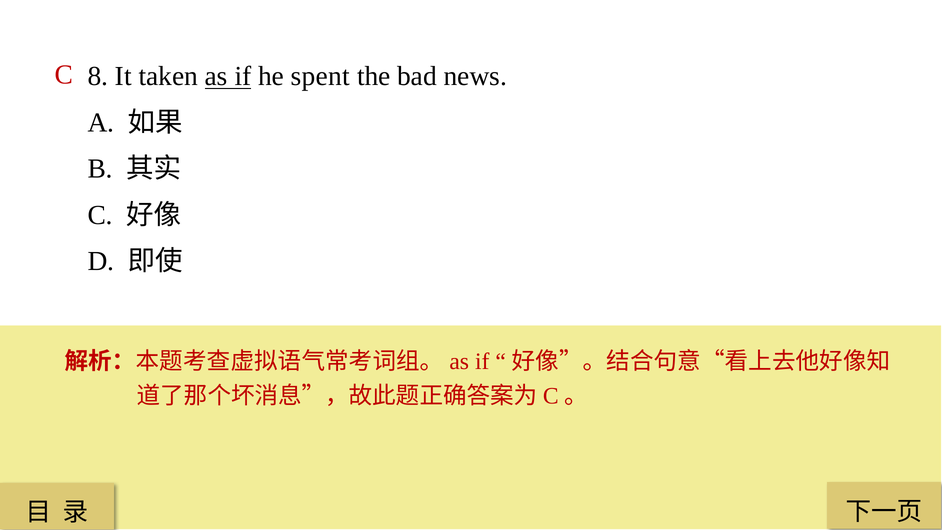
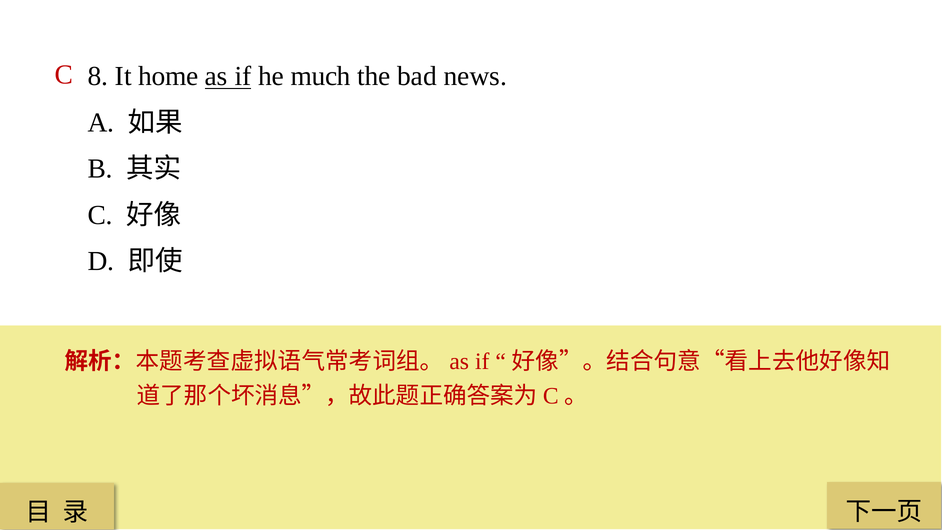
taken: taken -> home (168, 76)
spent: spent -> much (321, 76)
